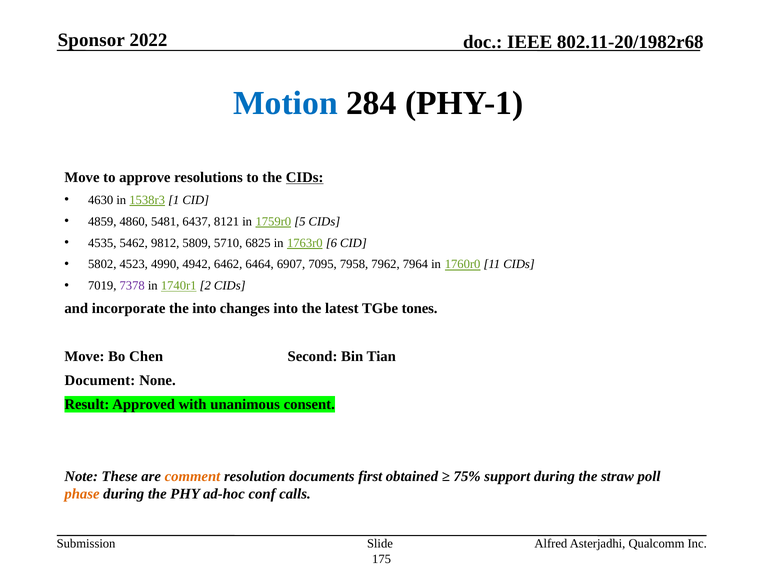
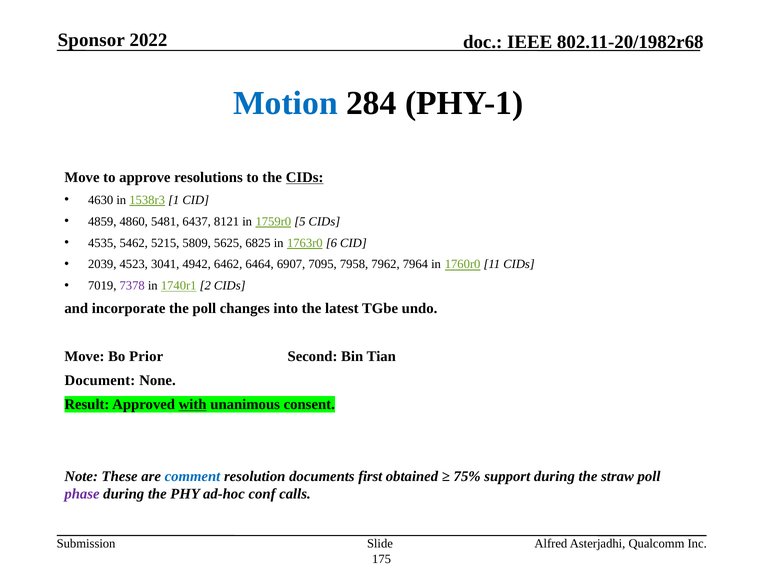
9812: 9812 -> 5215 (165, 243)
5710: 5710 -> 5625 (228, 243)
5802: 5802 -> 2039 (102, 265)
4990: 4990 -> 3041 (165, 265)
the into: into -> poll (204, 309)
tones: tones -> undo (420, 309)
Chen: Chen -> Prior (146, 357)
with underline: none -> present (193, 405)
comment colour: orange -> blue (192, 477)
phase colour: orange -> purple (82, 495)
